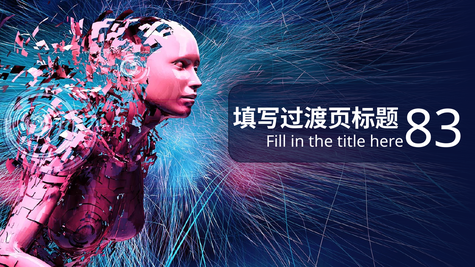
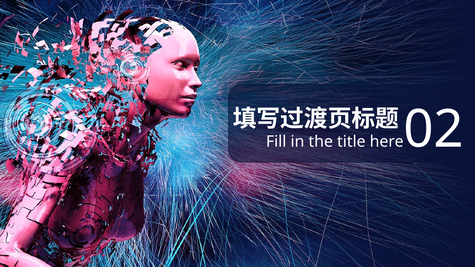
83: 83 -> 02 (434, 130)
